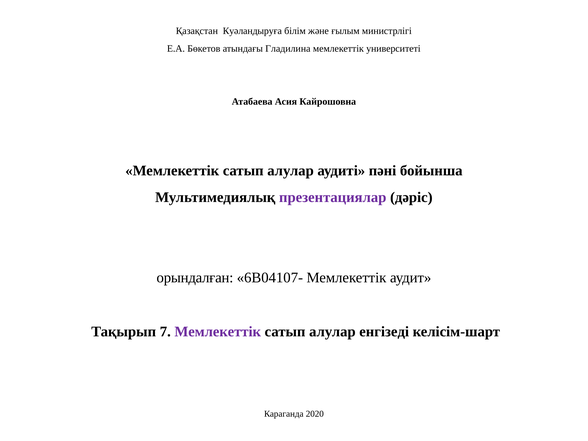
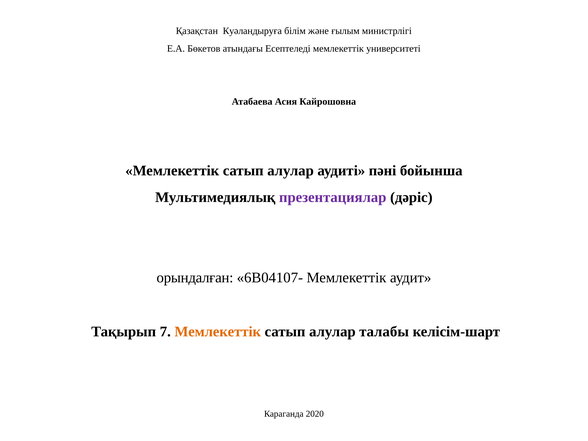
Гладилина: Гладилина -> Есептеледі (288, 49)
Мемлекеттік colour: purple -> orange (218, 332)
енгізеді: енгізеді -> талабы (384, 332)
